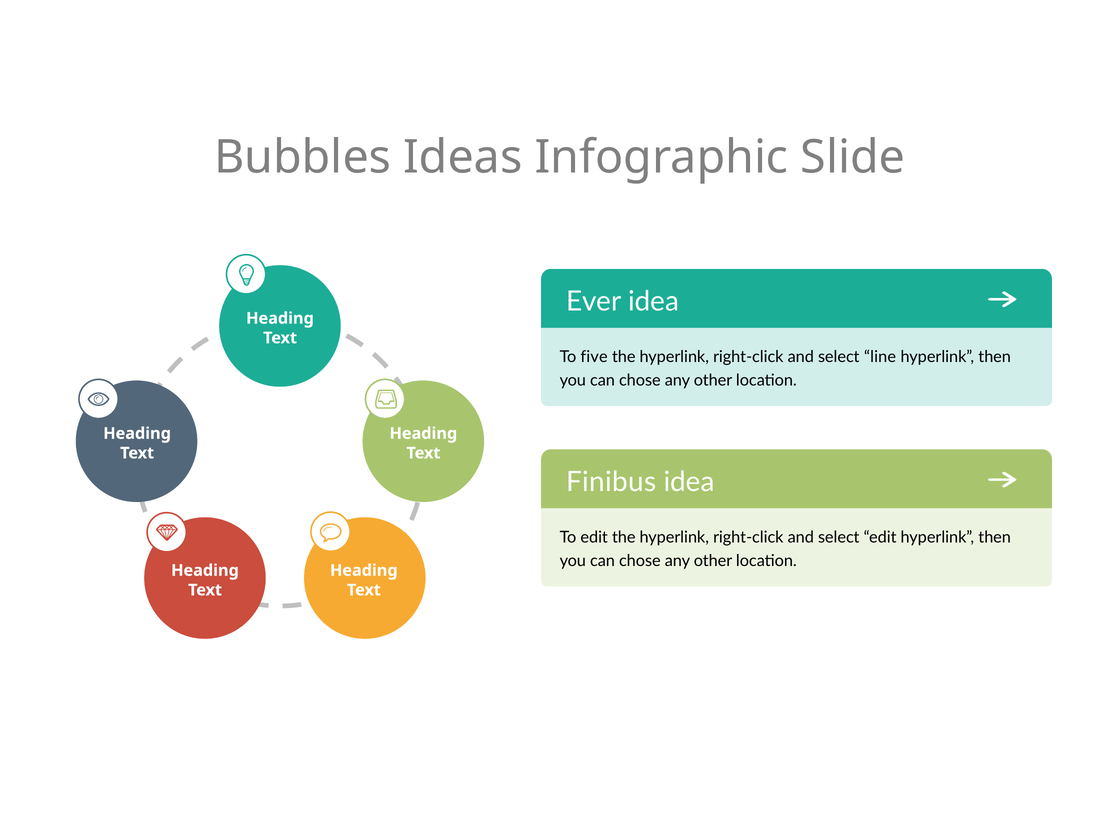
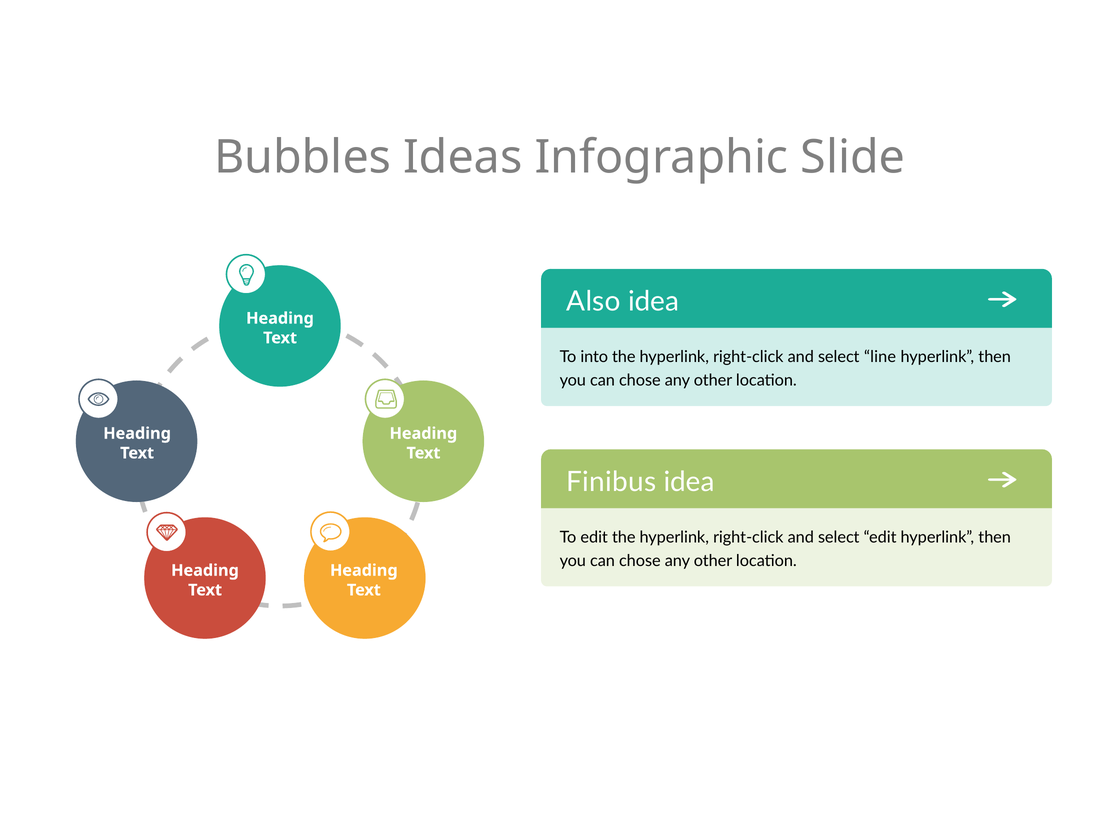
Ever: Ever -> Also (594, 302)
five: five -> into (594, 357)
